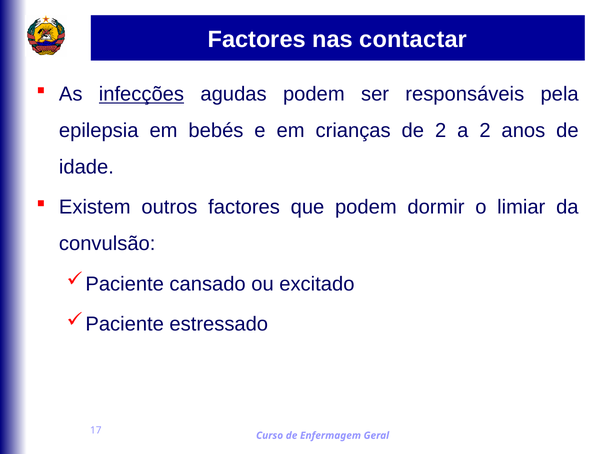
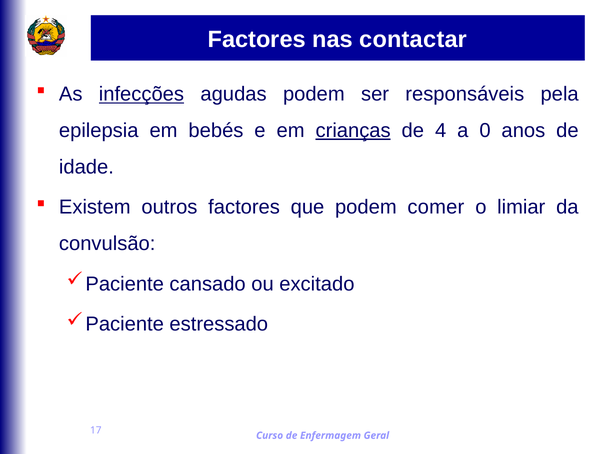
crianças underline: none -> present (353, 130)
de 2: 2 -> 4 (441, 130)
a 2: 2 -> 0 (485, 130)
dormir: dormir -> comer (436, 207)
